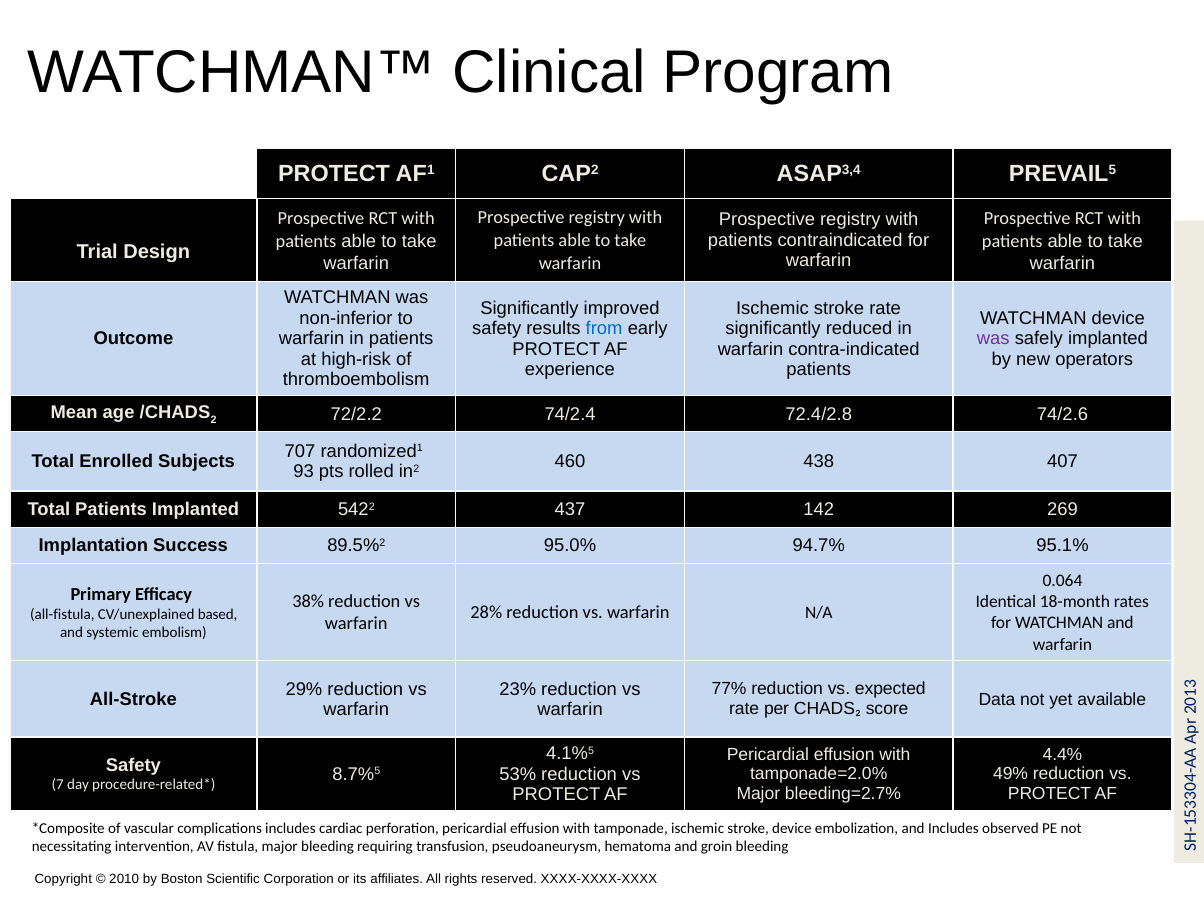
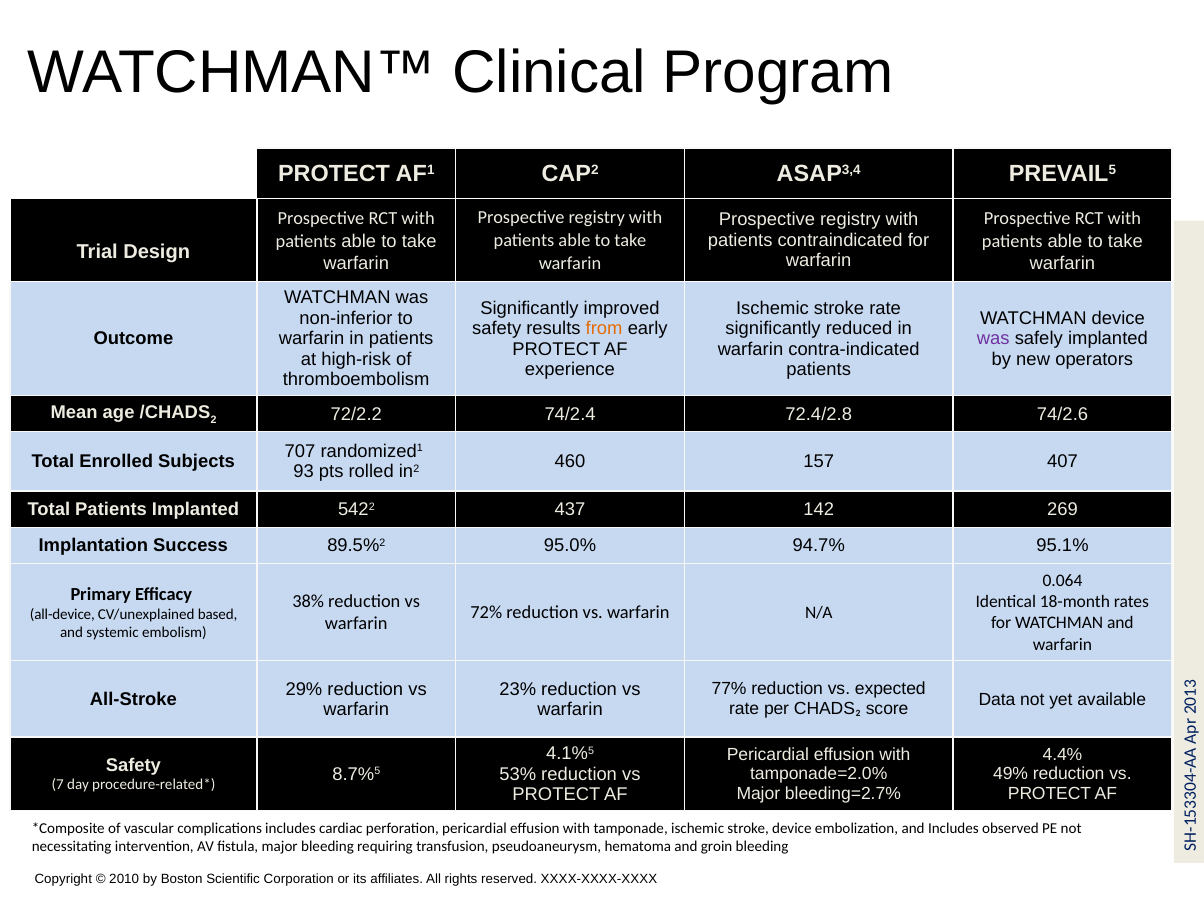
from colour: blue -> orange (604, 329)
438: 438 -> 157 (819, 462)
28%: 28% -> 72% (486, 612)
all-fistula: all-fistula -> all-device (62, 615)
